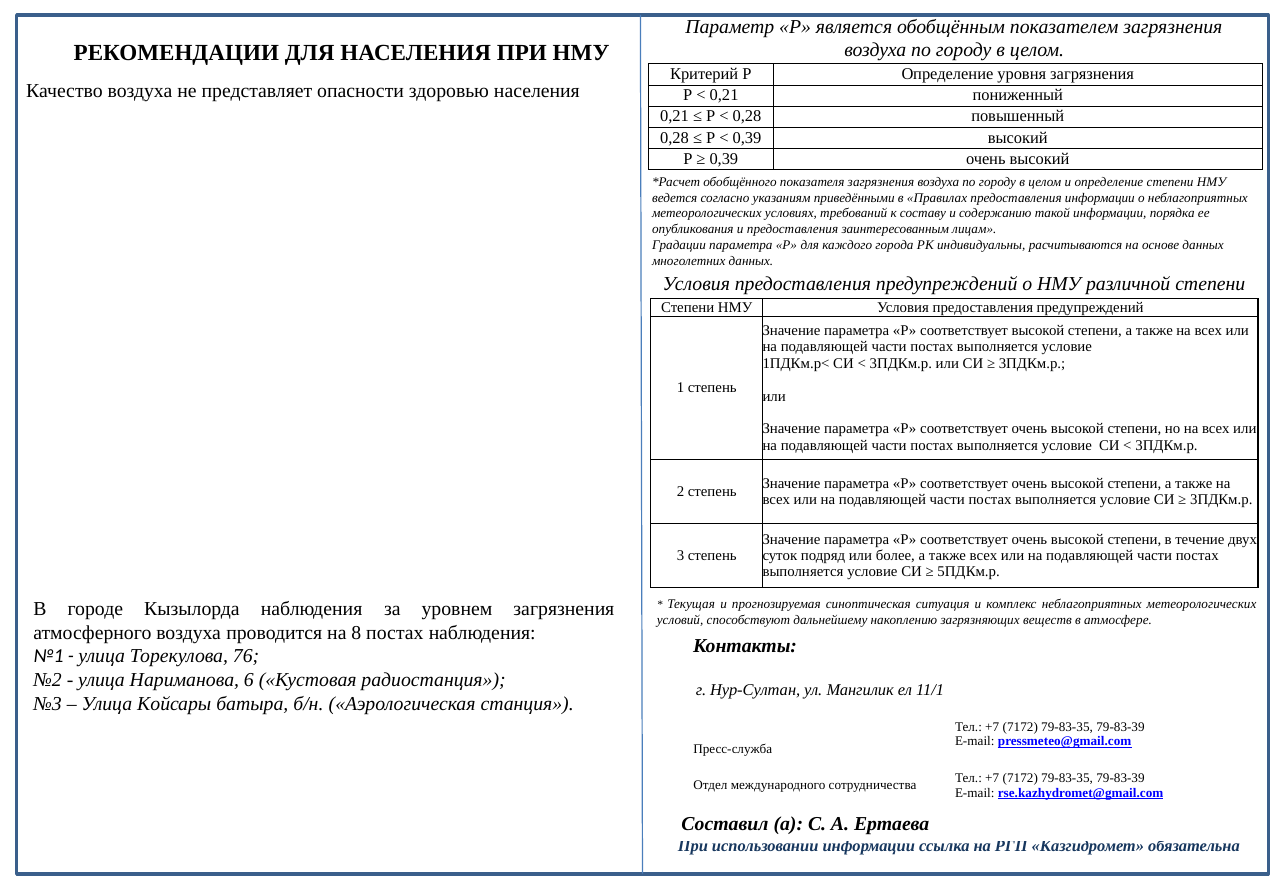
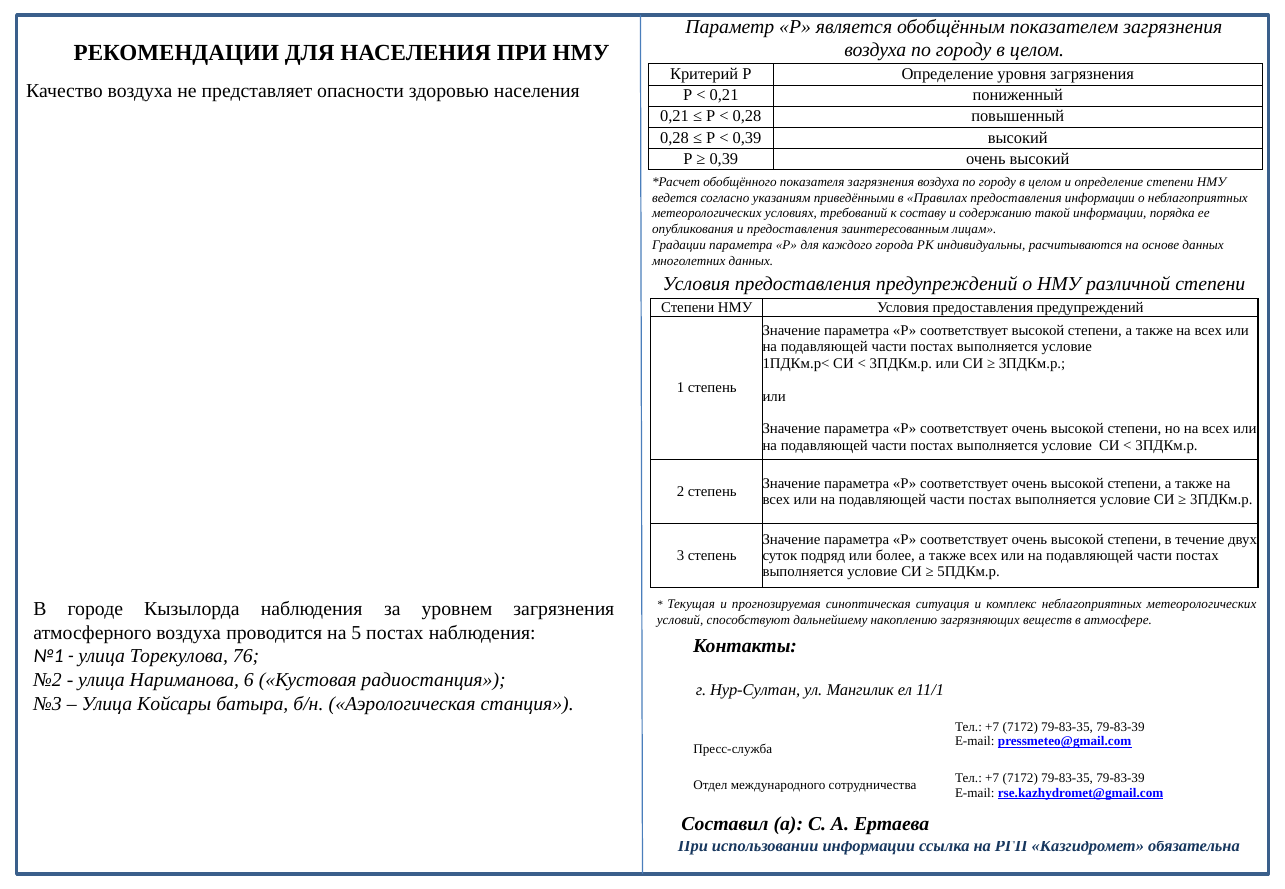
8: 8 -> 5 (356, 633)
